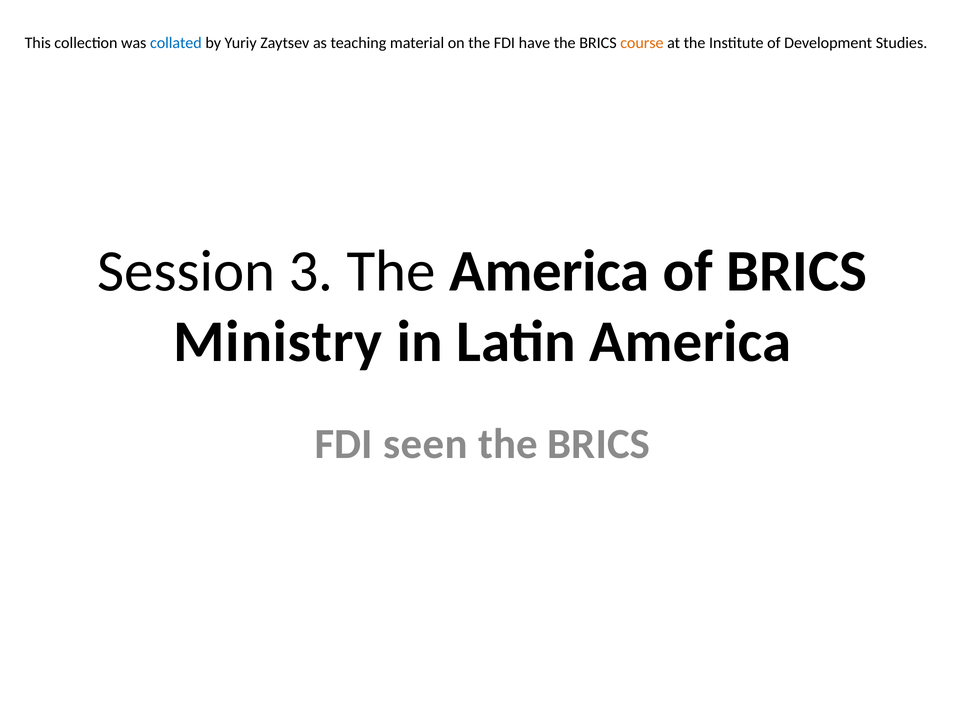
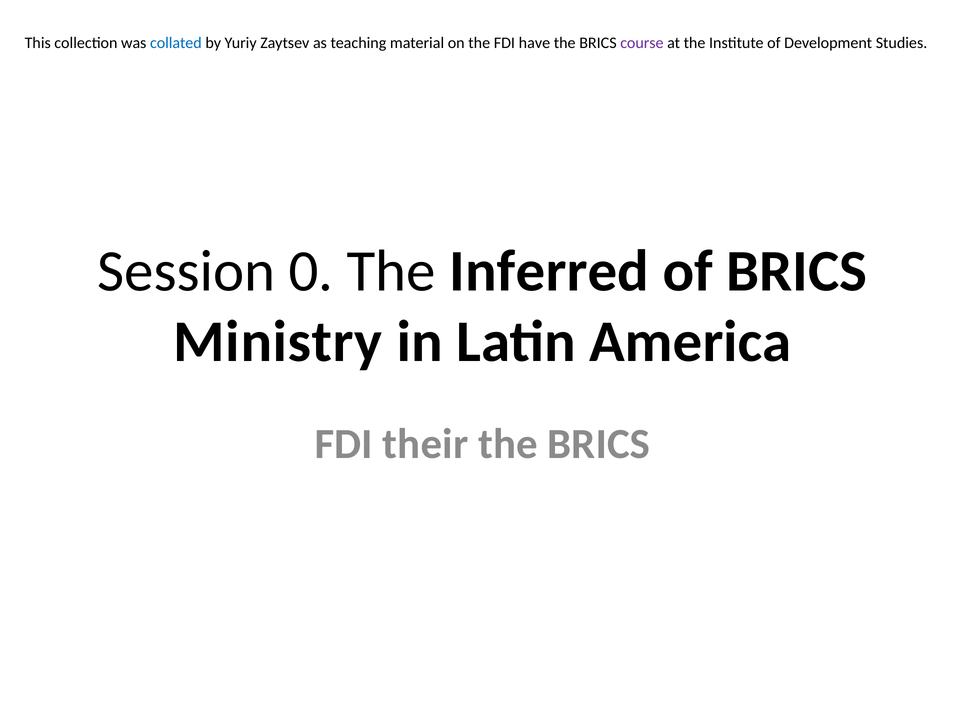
course colour: orange -> purple (642, 43)
3: 3 -> 0 (311, 271)
The America: America -> Inferred (549, 271)
seen: seen -> their (425, 444)
